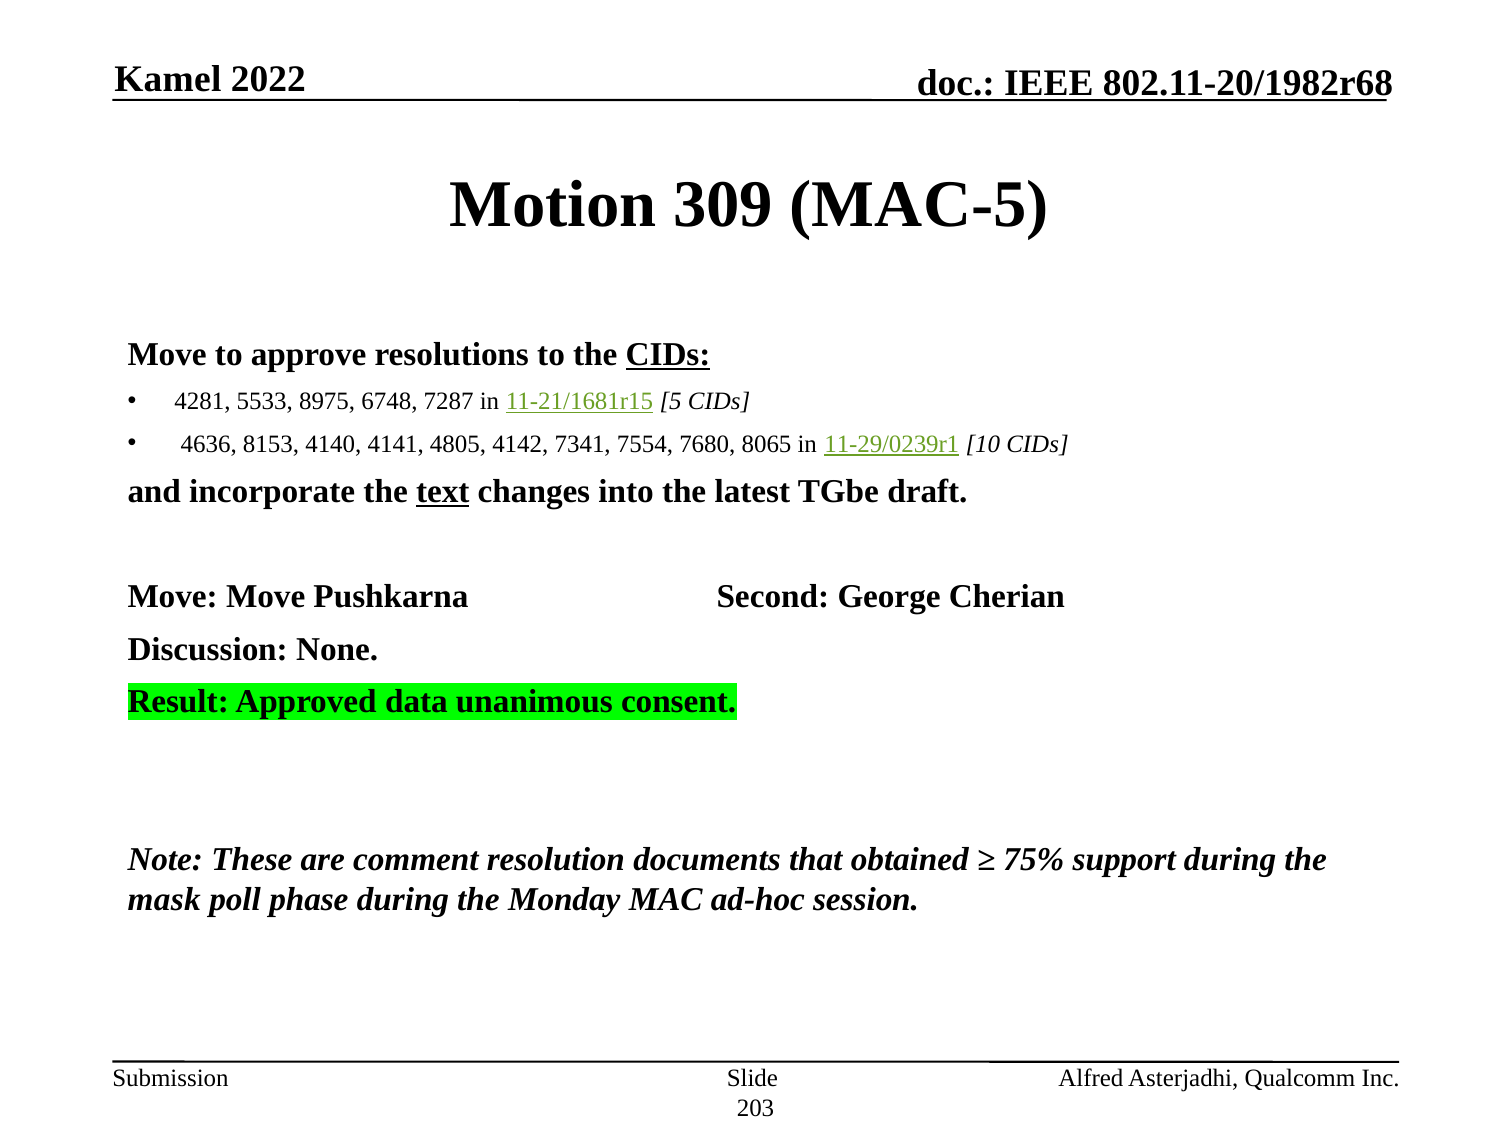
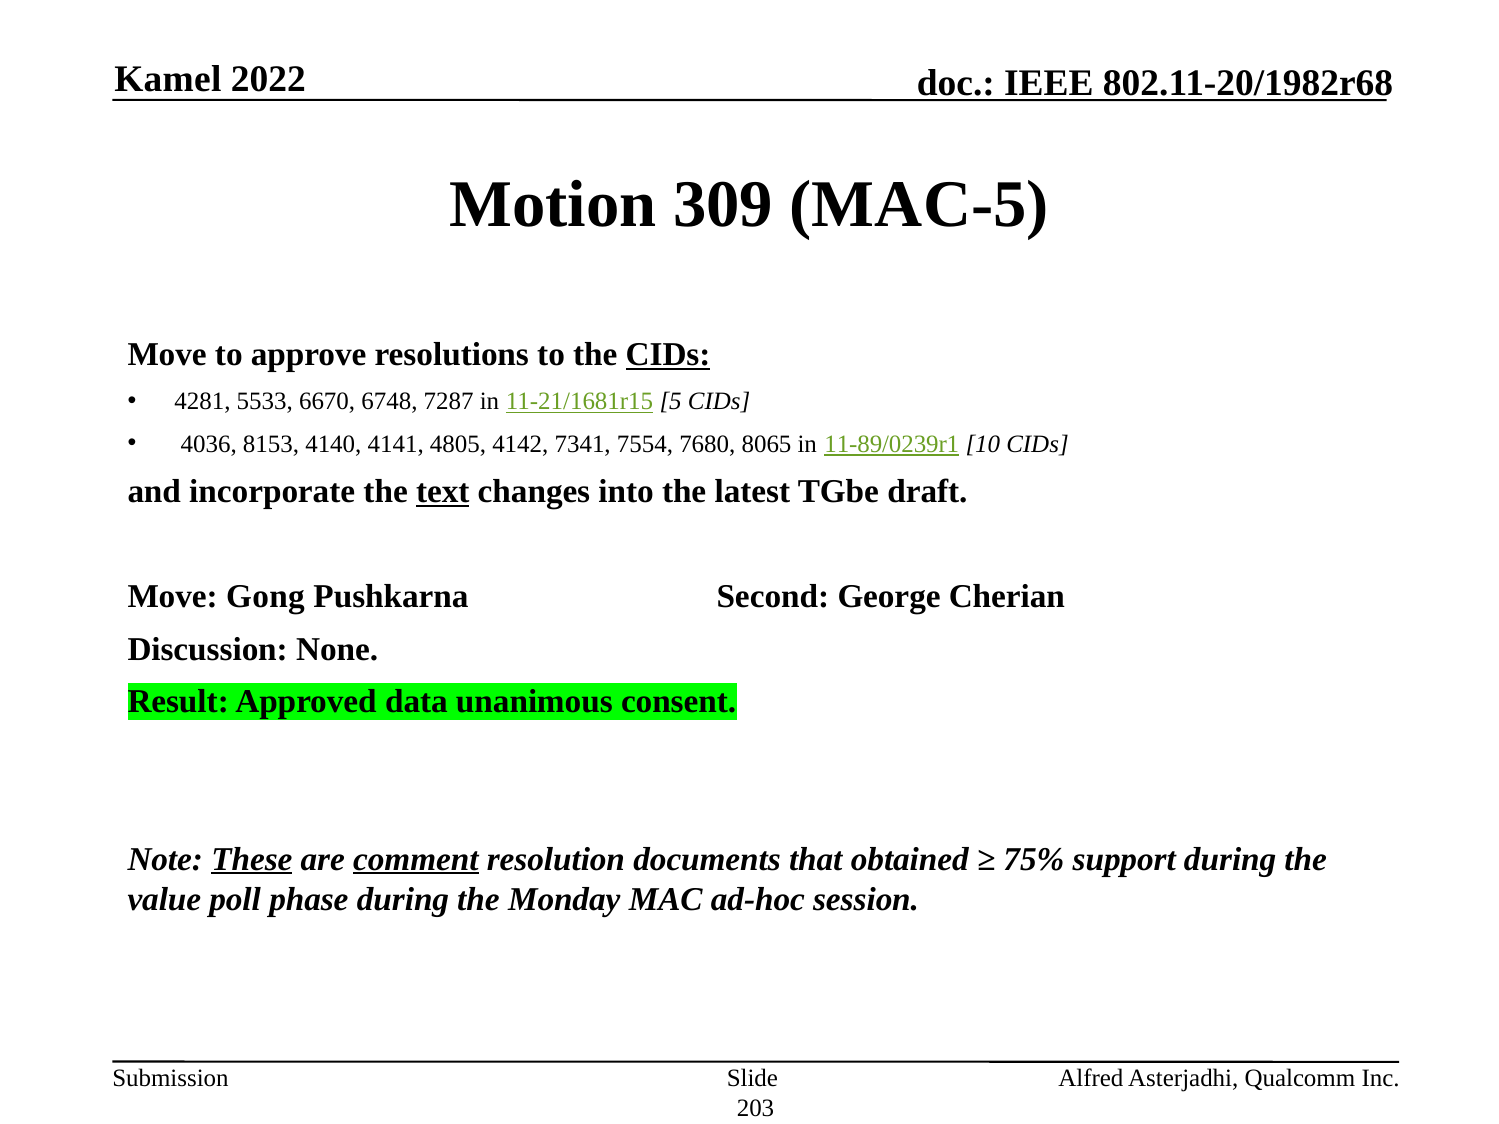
8975: 8975 -> 6670 (327, 402)
4636: 4636 -> 4036 (209, 444)
11-29/0239r1: 11-29/0239r1 -> 11-89/0239r1 (892, 444)
Move Move: Move -> Gong (265, 597)
These underline: none -> present (252, 859)
comment underline: none -> present (416, 859)
mask: mask -> value (164, 899)
